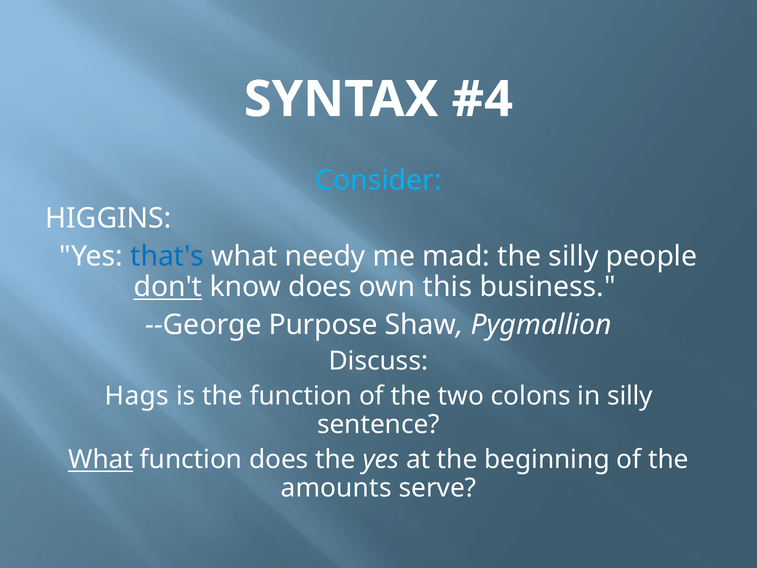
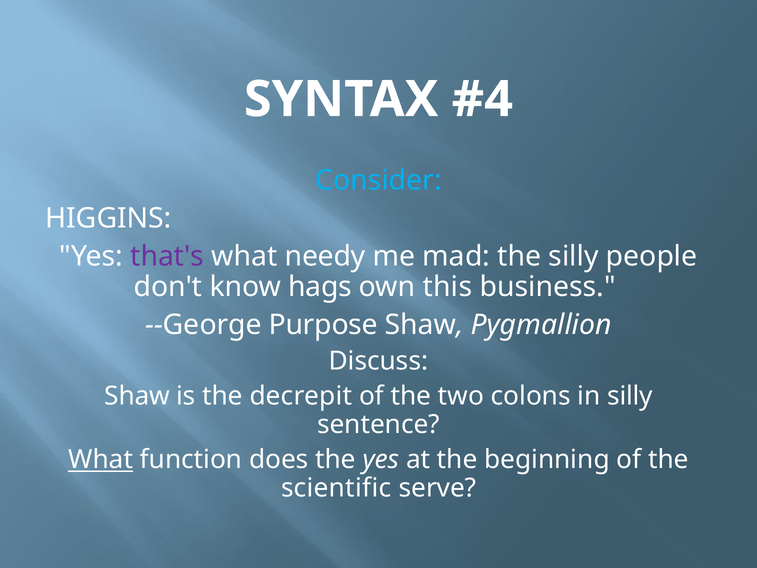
that's colour: blue -> purple (167, 256)
don't underline: present -> none (168, 287)
know does: does -> hags (320, 287)
Hags: Hags -> Shaw (137, 396)
the function: function -> decrepit (301, 396)
amounts: amounts -> scientific (336, 488)
